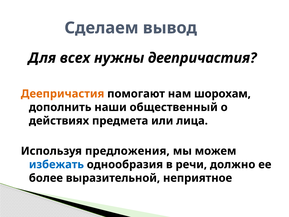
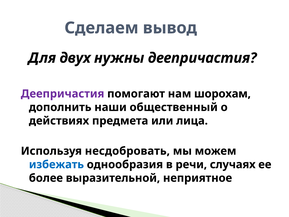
всех: всех -> двух (75, 58)
Деепричастия colour: orange -> purple (63, 94)
предложения: предложения -> несдобровать (127, 151)
должно: должно -> случаях (233, 164)
